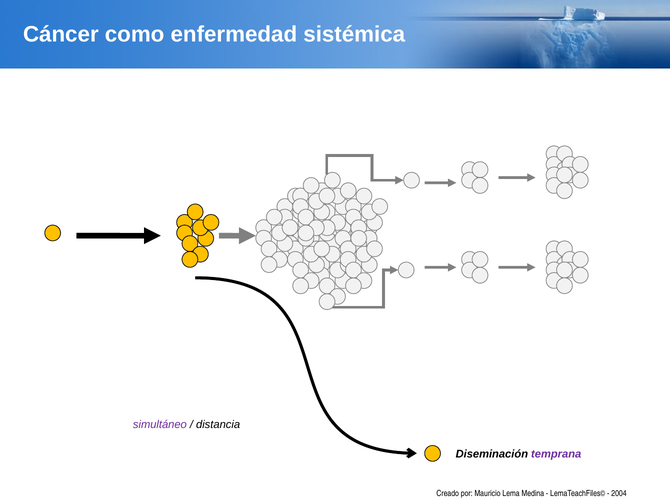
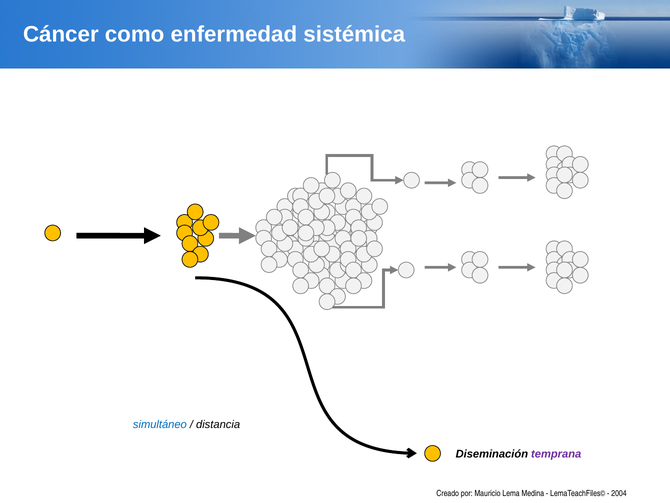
simultáneo colour: purple -> blue (160, 424)
